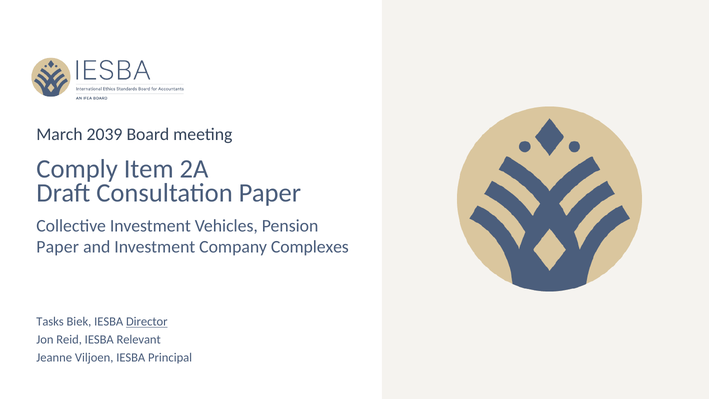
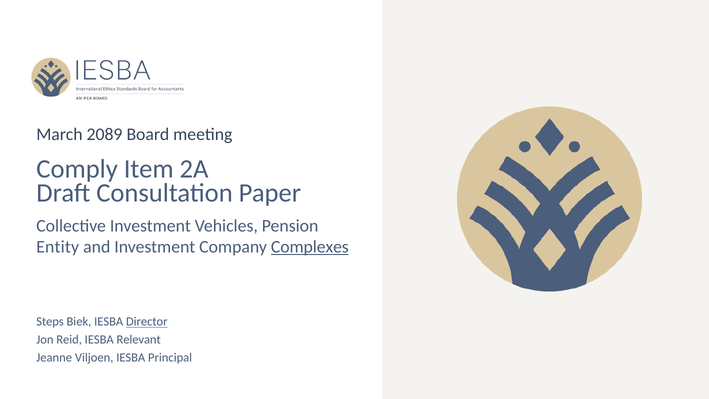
2039: 2039 -> 2089 (105, 134)
Paper: Paper -> Entity (58, 247)
Complexes underline: none -> present (310, 247)
Tasks: Tasks -> Steps (50, 322)
